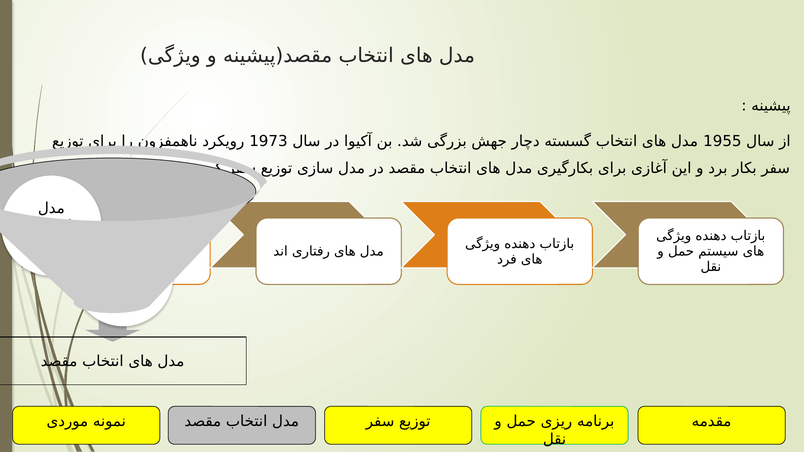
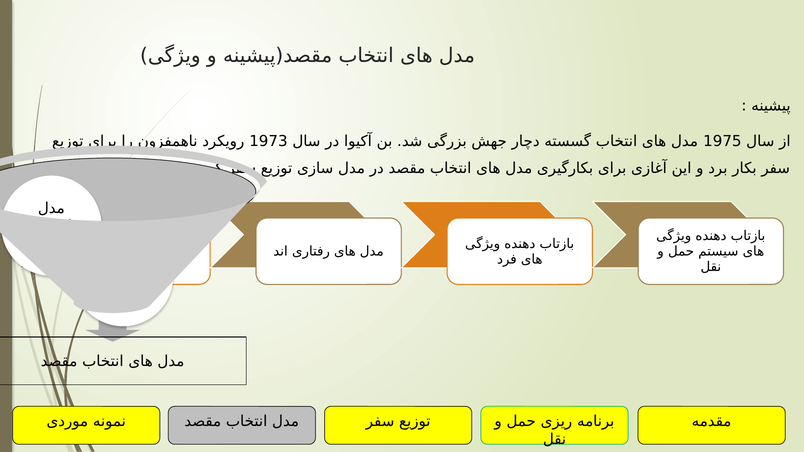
1955: 1955 -> 1975 (722, 141)
